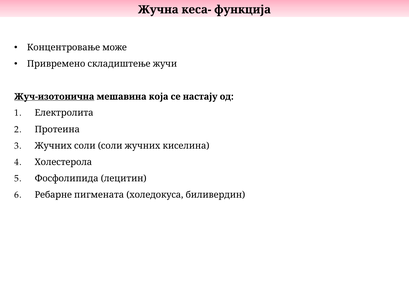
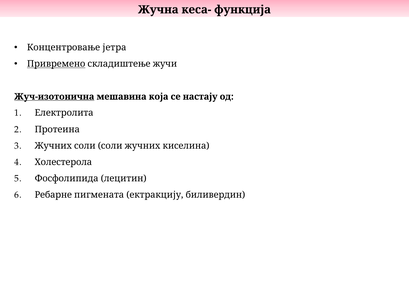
може: може -> јетра (114, 48)
Привремено underline: none -> present (56, 64)
холедокуса: холедокуса -> ектракцију (155, 195)
